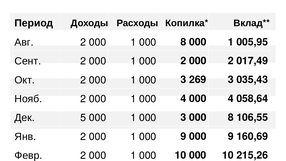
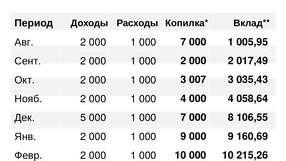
8: 8 -> 7 (183, 42)
269: 269 -> 007 (198, 80)
3: 3 -> 7 (183, 117)
